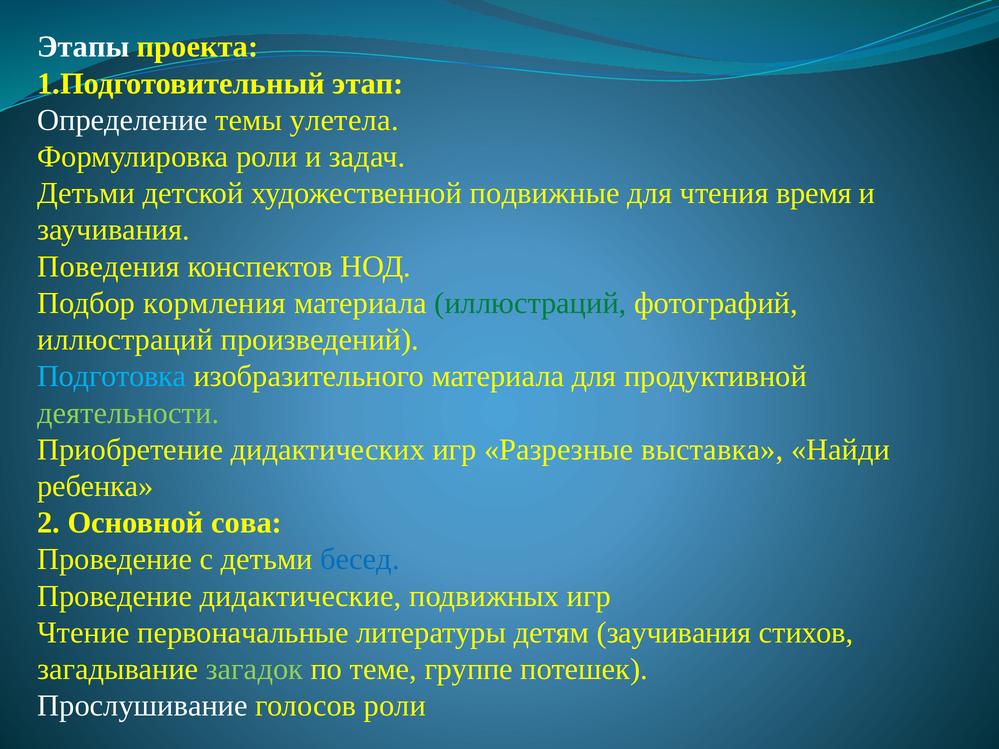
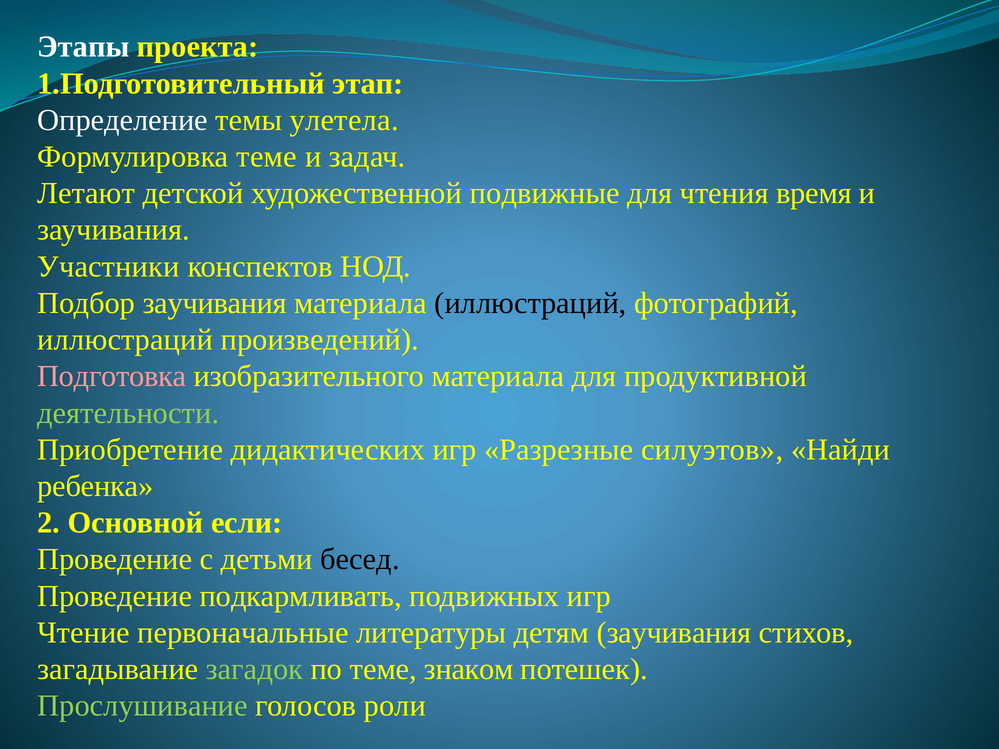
Формулировка роли: роли -> теме (267, 157)
Детьми: Детьми -> Летают (86, 193)
Поведения: Поведения -> Участники (109, 267)
Подбор кормления: кормления -> заучивания (215, 303)
иллюстраций colour: green -> black (530, 303)
Подготовка colour: light blue -> pink (112, 376)
выставка: выставка -> силуэтов (712, 450)
сова: сова -> если (247, 523)
бесед colour: blue -> black (360, 560)
дидактические: дидактические -> подкармливать (301, 596)
группе: группе -> знаком (469, 669)
Прослушивание colour: white -> light green (143, 706)
